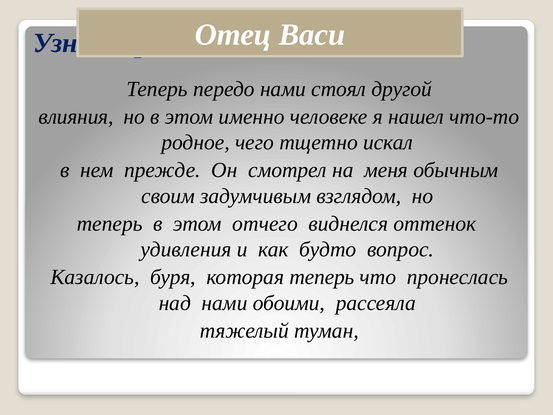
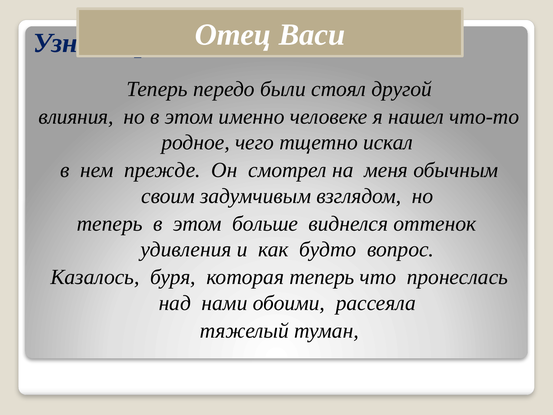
передо нами: нами -> были (283, 89)
отчего: отчего -> больше (265, 224)
